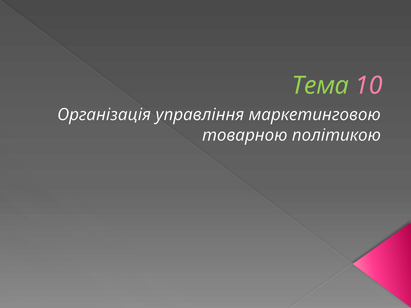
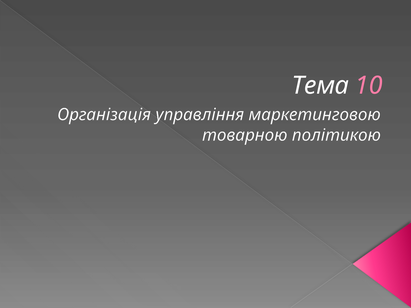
Тема colour: light green -> white (320, 86)
